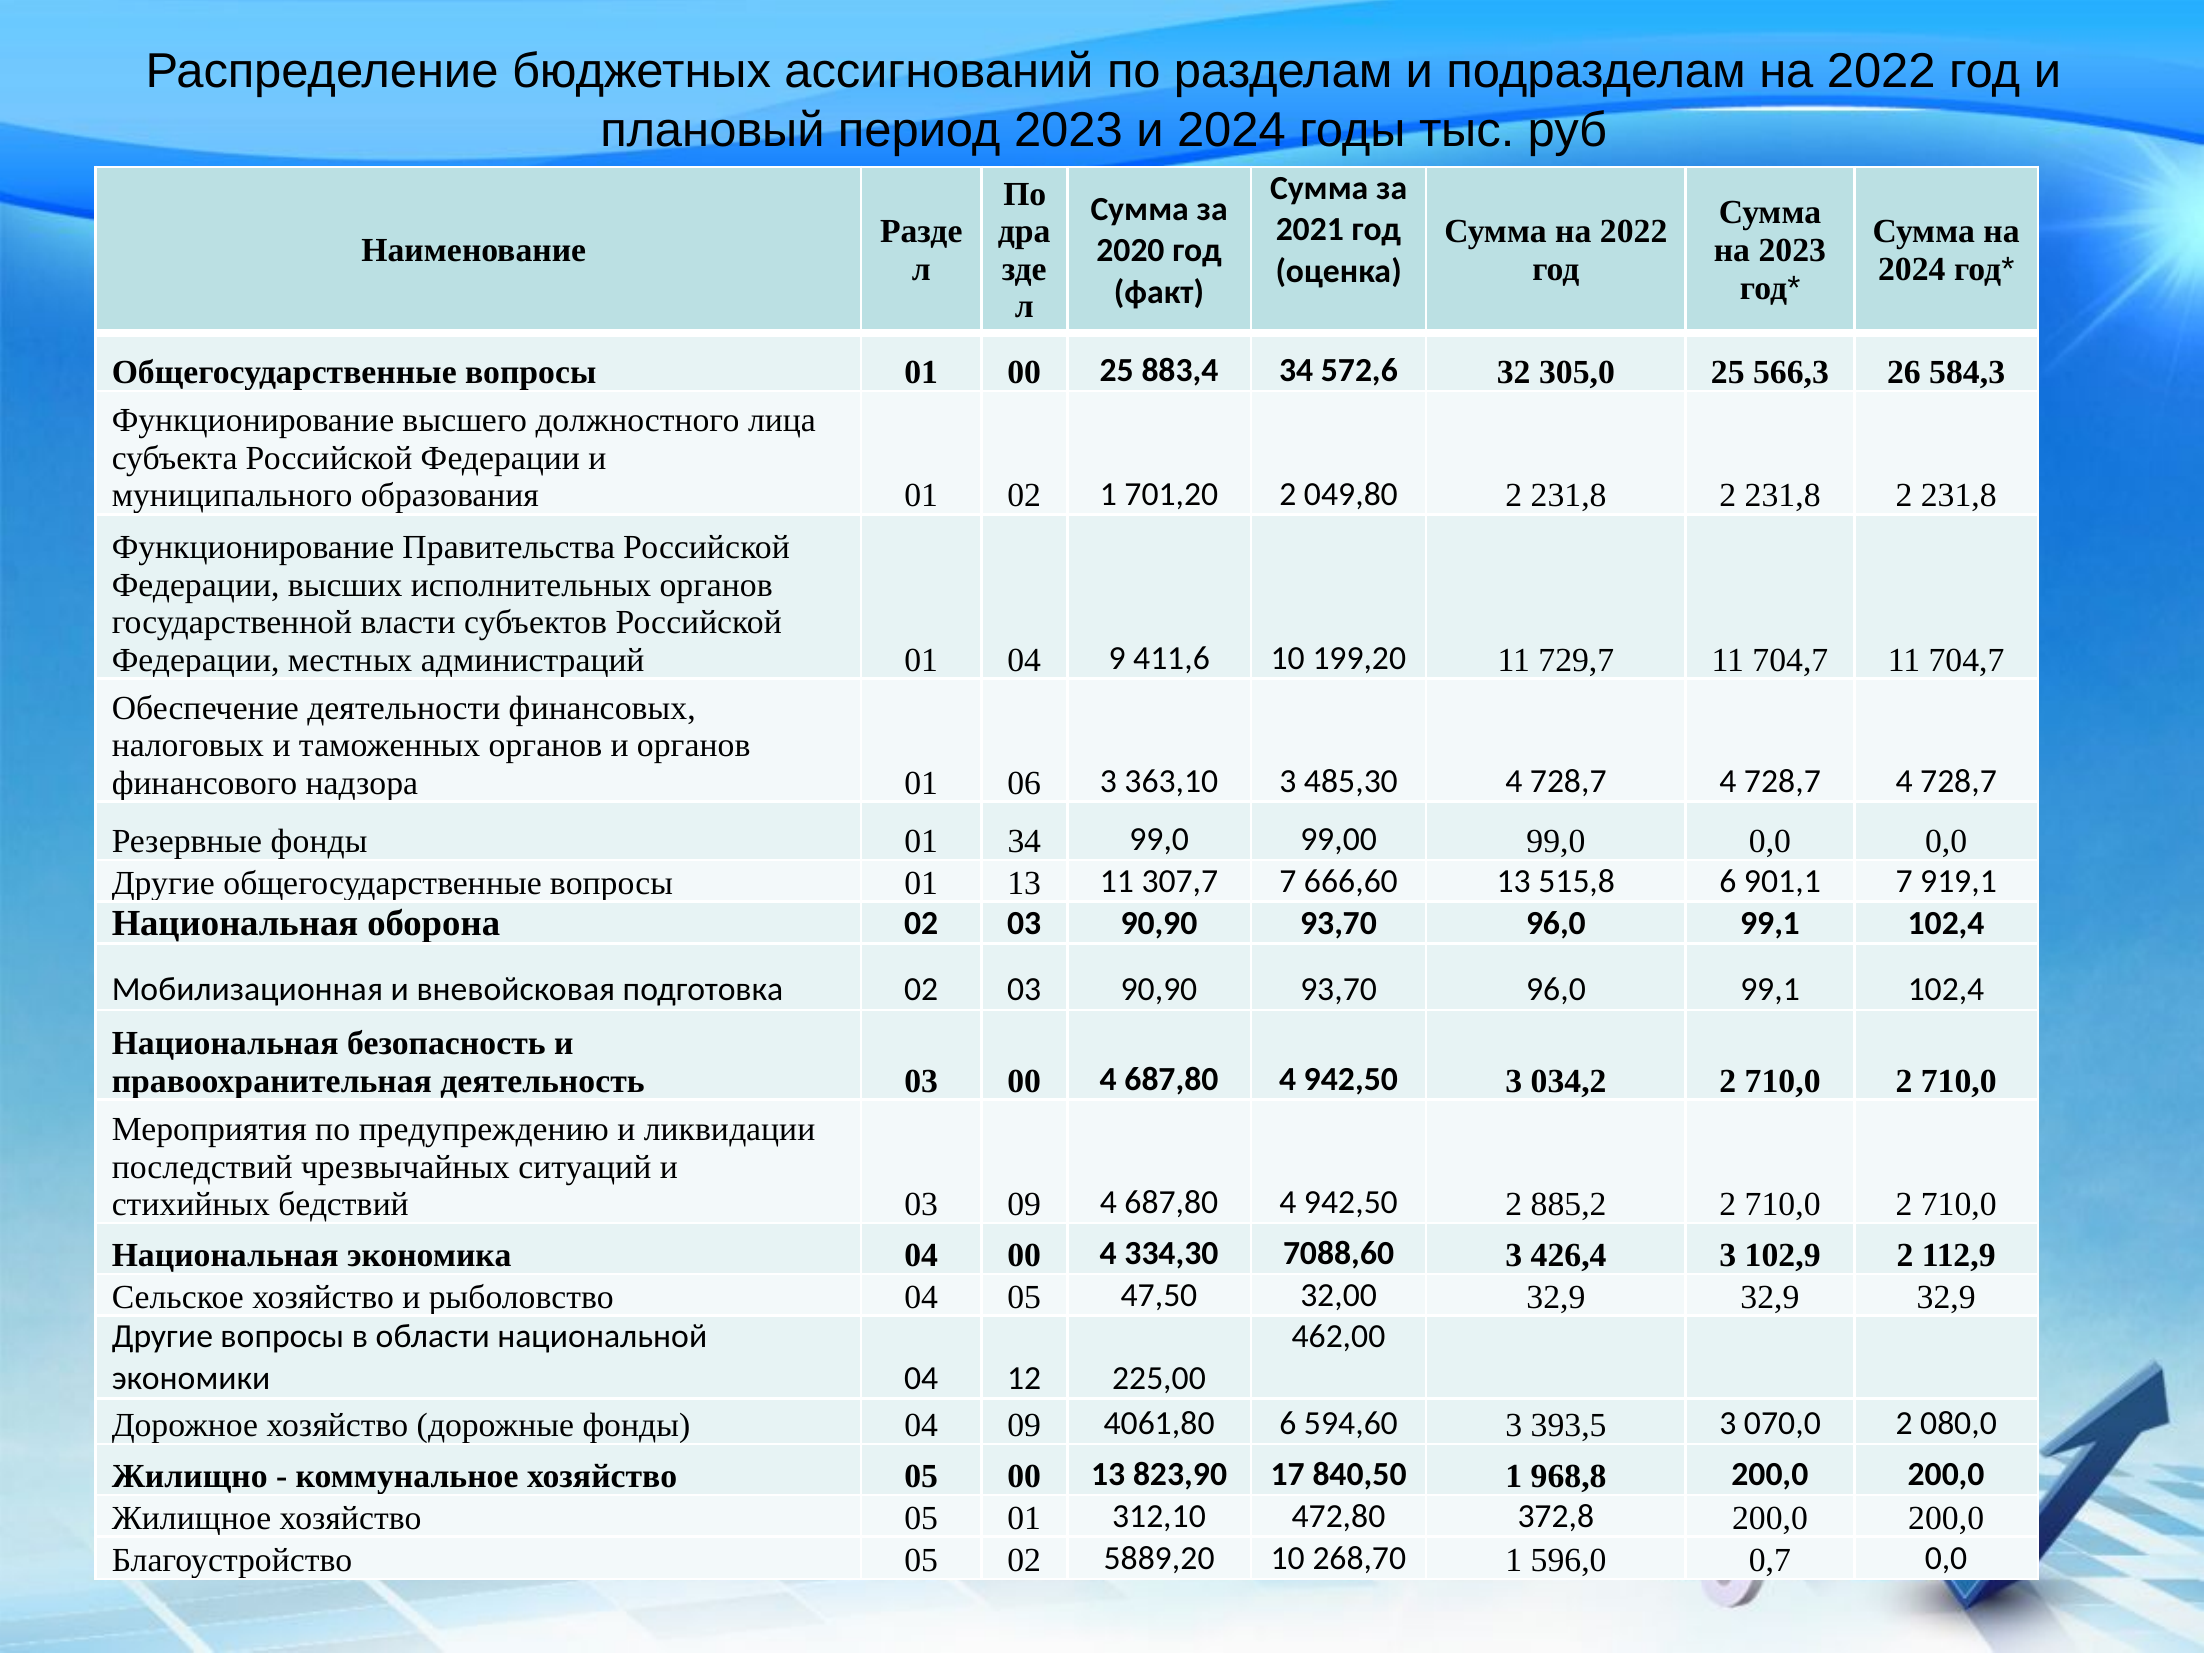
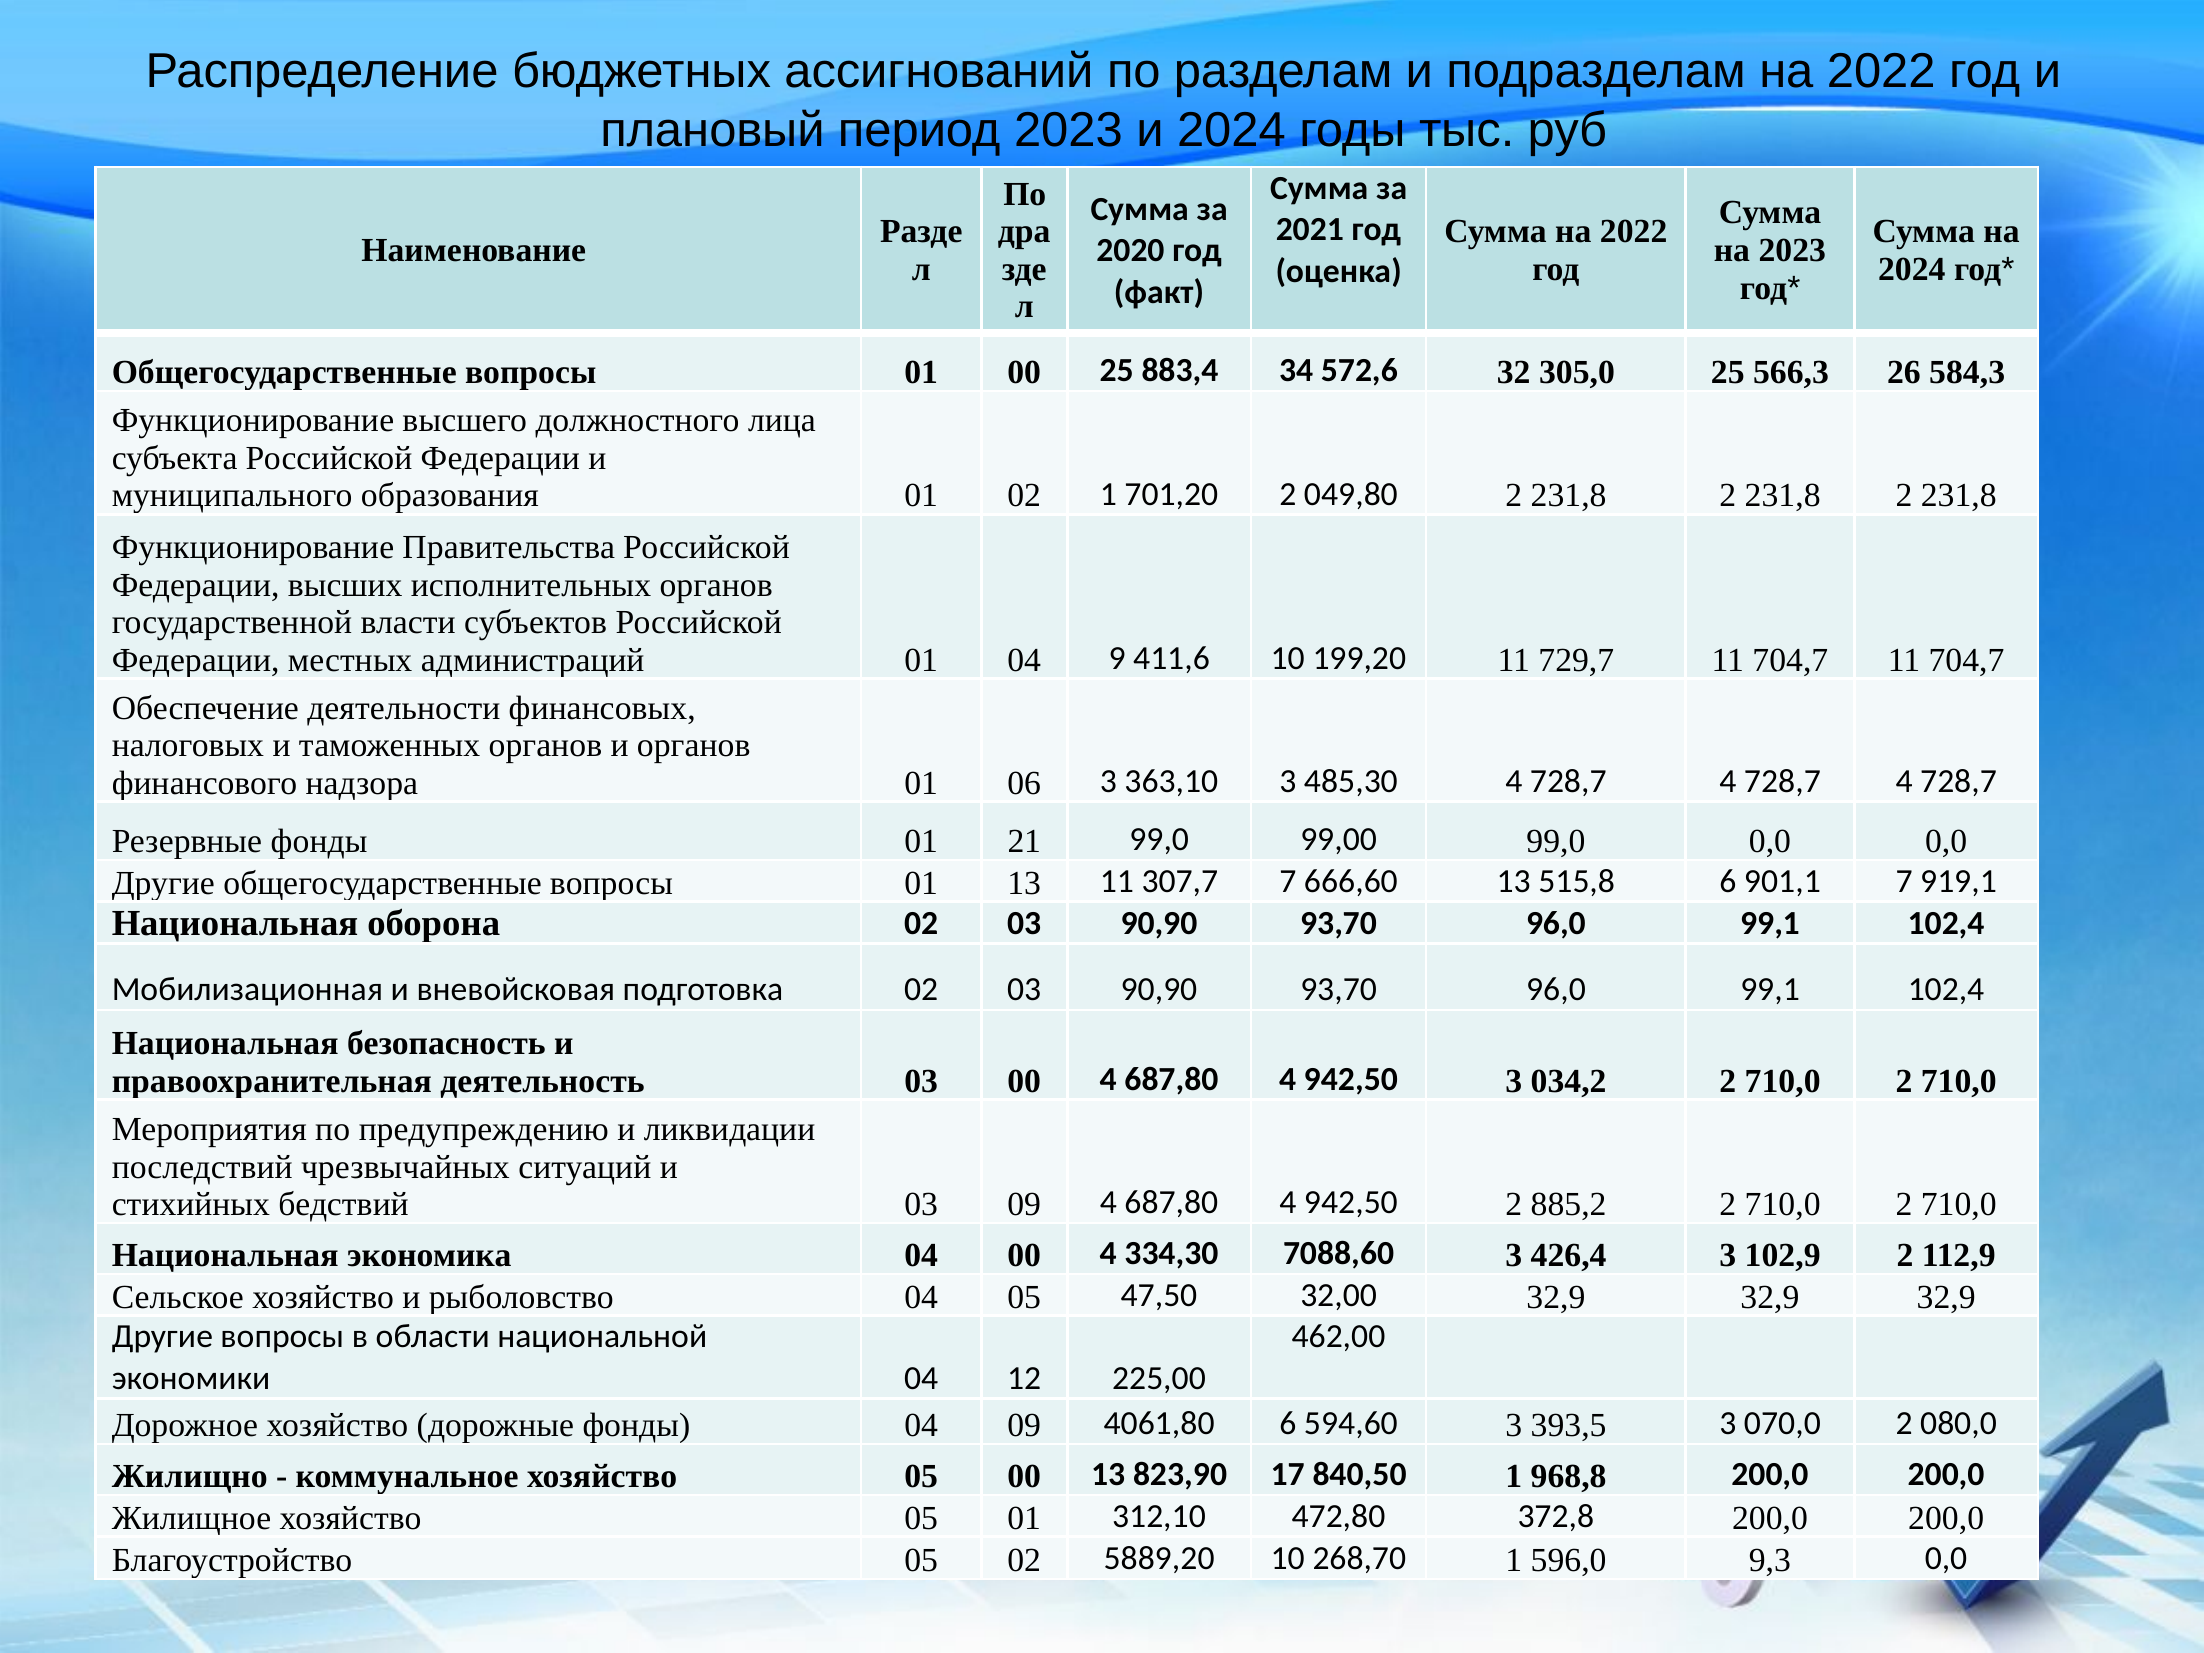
01 34: 34 -> 21 (1024, 842)
0,7: 0,7 -> 9,3 (1770, 1560)
